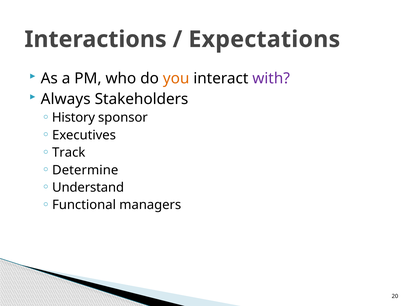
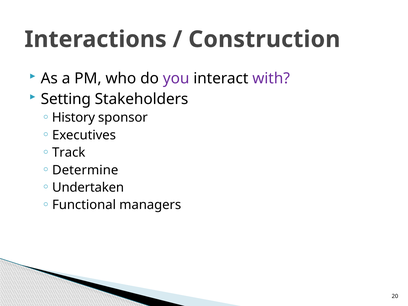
Expectations: Expectations -> Construction (264, 39)
you colour: orange -> purple (176, 78)
Always: Always -> Setting (66, 99)
Understand: Understand -> Undertaken (88, 188)
